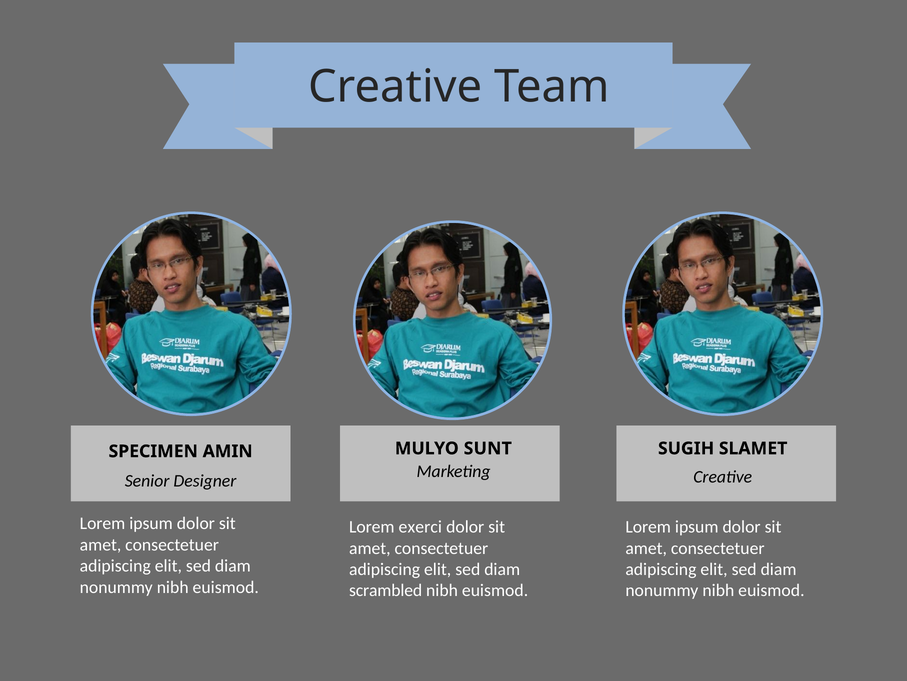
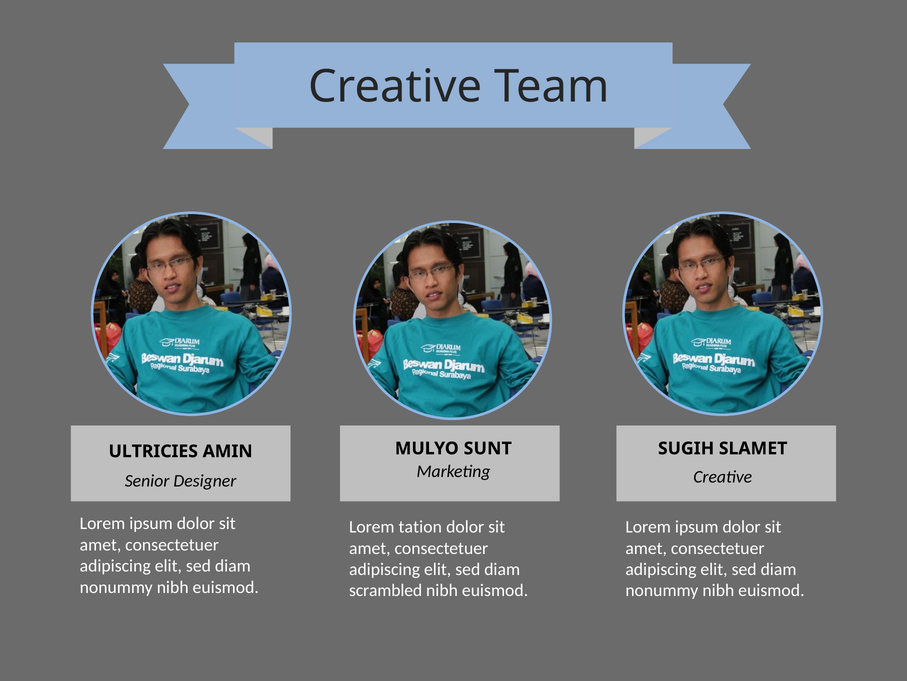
SPECIMEN: SPECIMEN -> ULTRICIES (153, 451)
exerci: exerci -> tation (420, 526)
